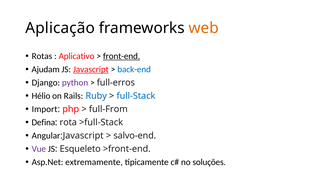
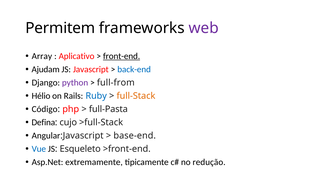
Aplicação: Aplicação -> Permitem (60, 28)
web colour: orange -> purple (204, 28)
Rotas: Rotas -> Array (42, 56)
Javascript underline: present -> none (91, 69)
full-erros: full-erros -> full-from (116, 83)
full-Stack colour: blue -> orange (136, 96)
Import: Import -> Código (45, 109)
full-From: full-From -> full-Pasta (108, 109)
rota: rota -> cujo (68, 122)
salvo-end: salvo-end -> base-end (135, 136)
Vue colour: purple -> blue (39, 149)
soluções: soluções -> redução (209, 162)
